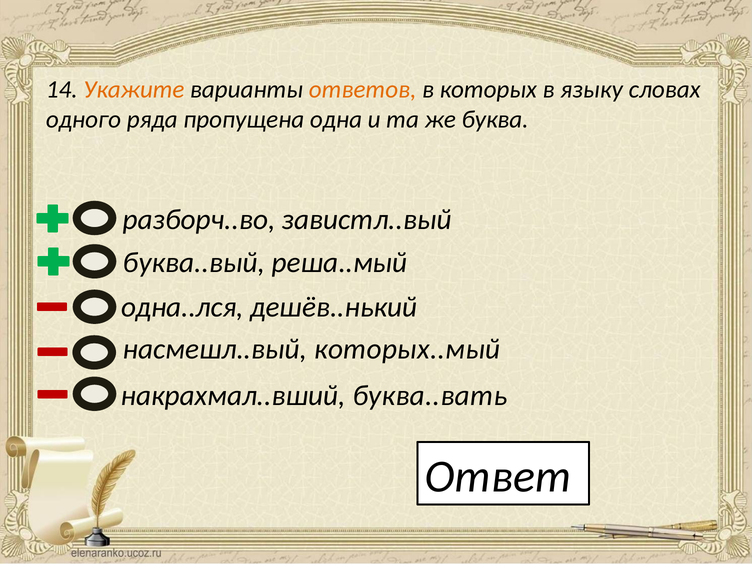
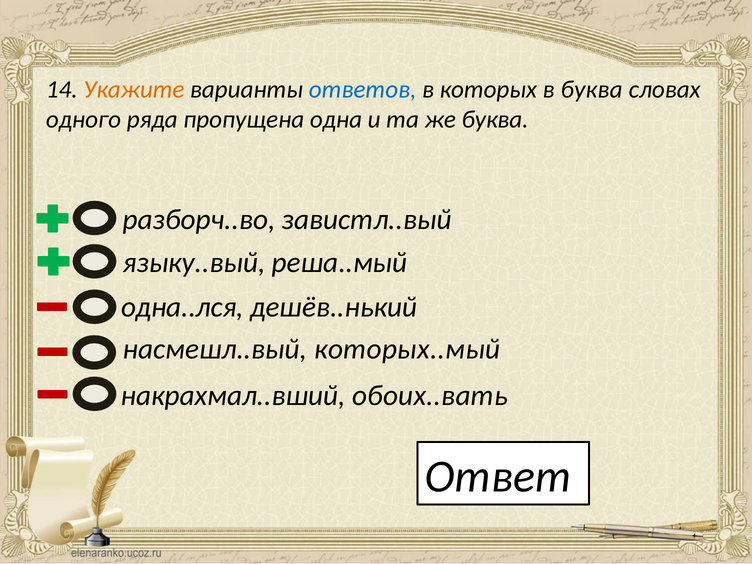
ответов colour: orange -> blue (363, 89)
в языку: языку -> буква (592, 89)
буква..вый: буква..вый -> языку..вый (194, 263)
буква..вать: буква..вать -> обоих..вать (430, 396)
